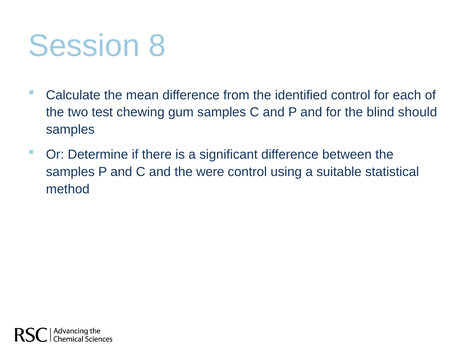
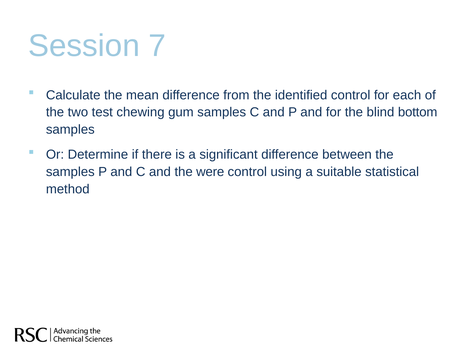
8: 8 -> 7 (157, 46)
should: should -> bottom (418, 112)
